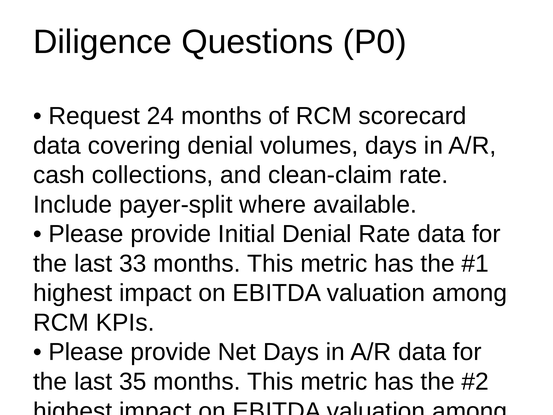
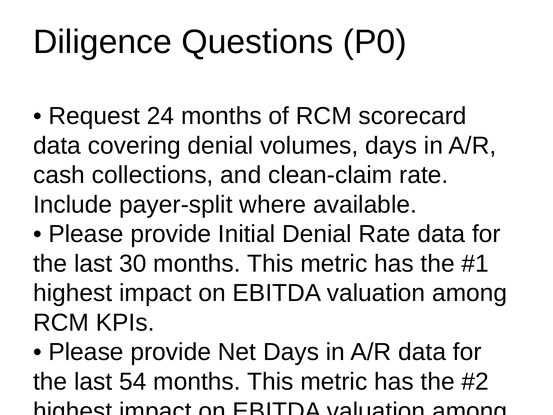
33: 33 -> 30 (133, 263)
35: 35 -> 54 (133, 381)
